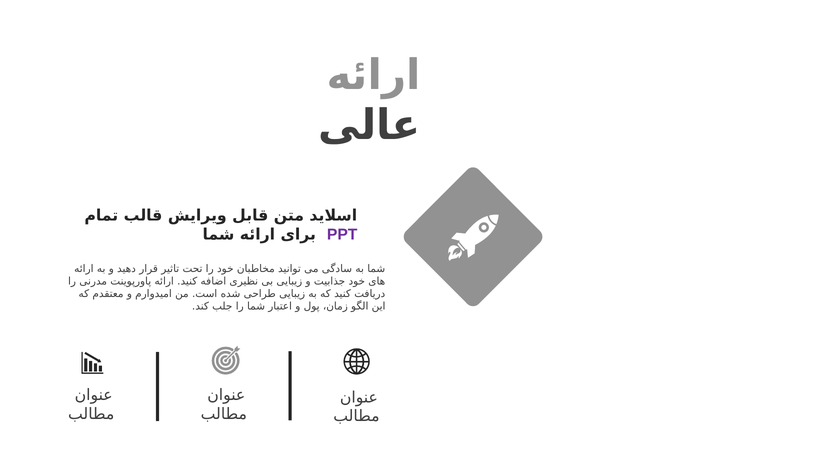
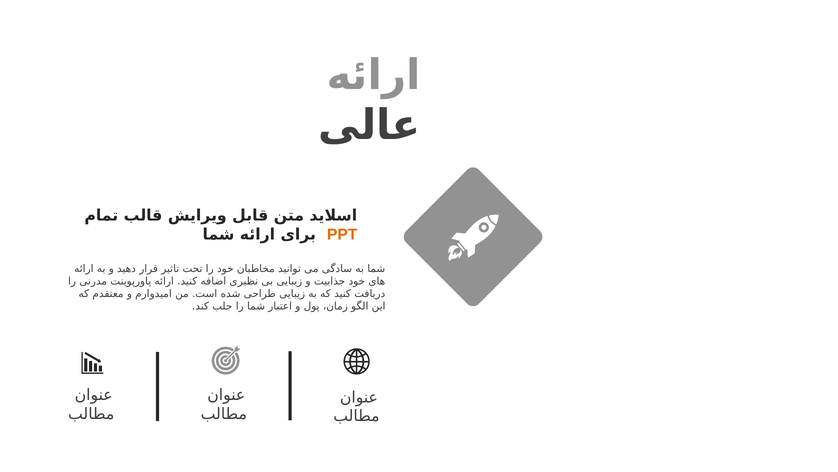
PPT colour: purple -> orange (342, 234)
